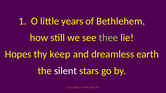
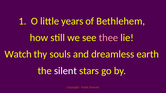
thee colour: light green -> pink (108, 38)
Hopes: Hopes -> Watch (18, 54)
keep: keep -> souls (60, 54)
